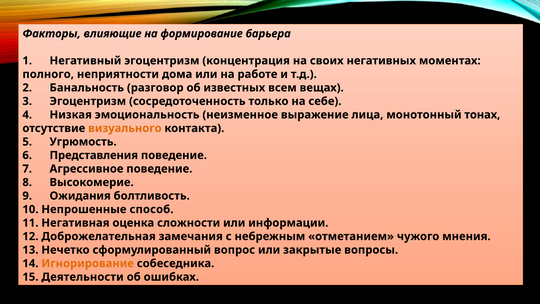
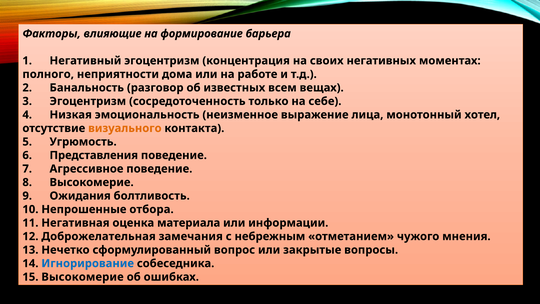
тонах: тонах -> хотел (482, 115)
способ: способ -> отбора (152, 209)
сложности: сложности -> материала (189, 223)
Игнорирование colour: orange -> blue (88, 263)
15 Деятельности: Деятельности -> Высокомерие (83, 277)
